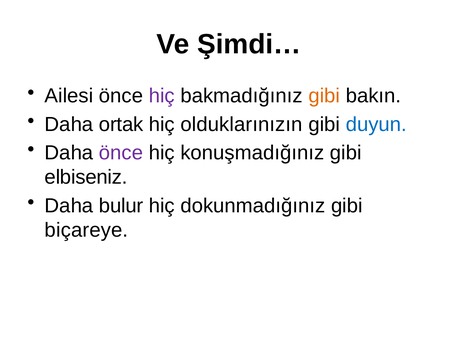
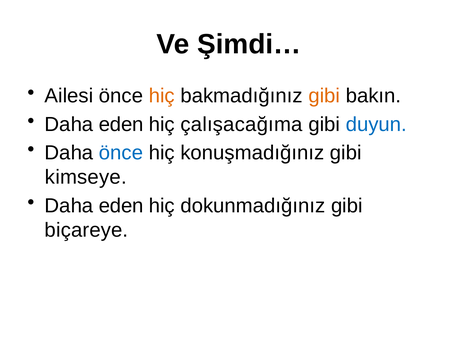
hiç colour: purple -> orange (162, 96)
ortak: ortak -> eden (121, 125)
olduklarınızın: olduklarınızın -> çalışacağıma (242, 125)
önce colour: purple -> blue (121, 153)
elbiseniz: elbiseniz -> kimseye (86, 178)
bulur: bulur -> eden (121, 206)
